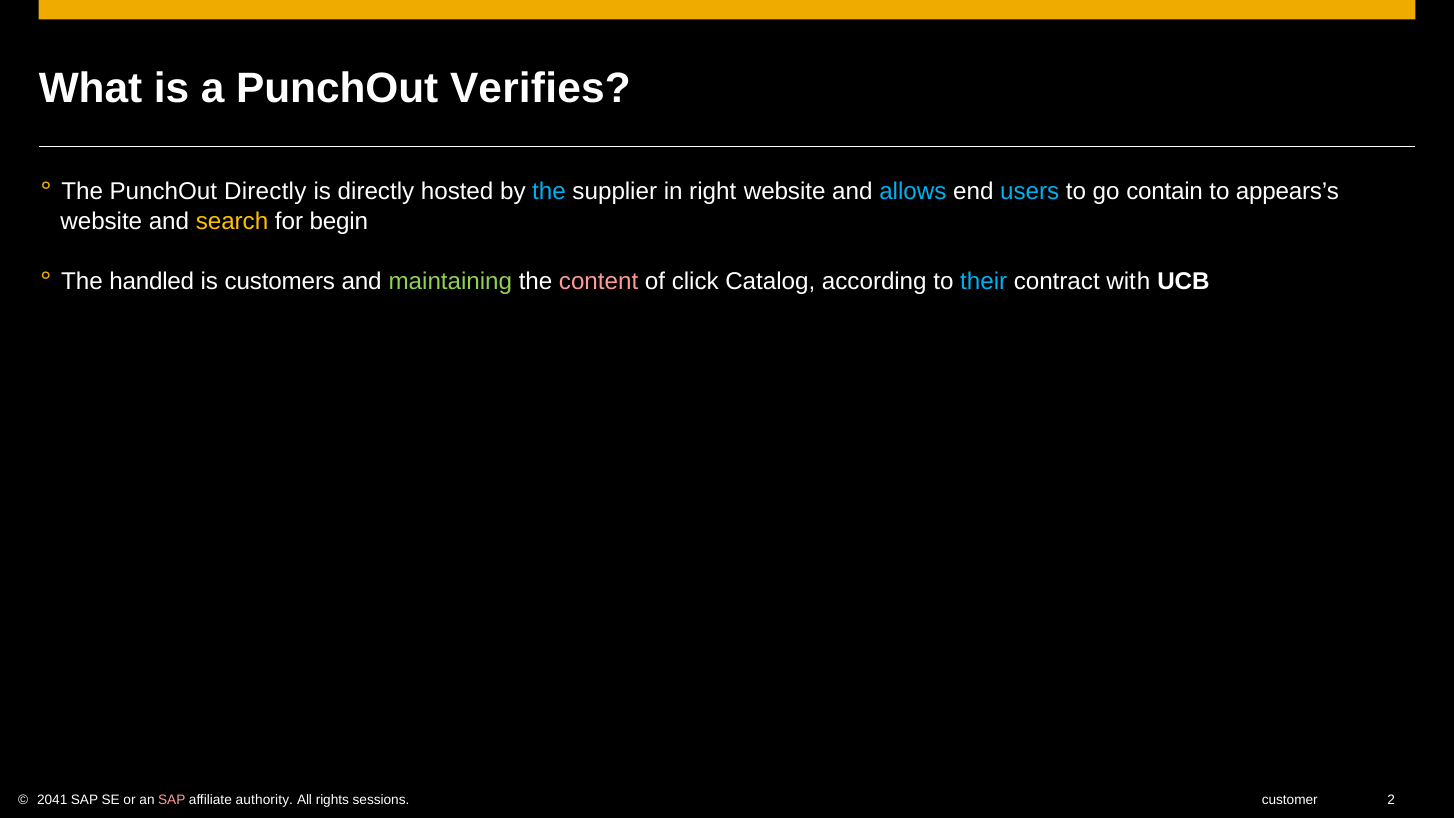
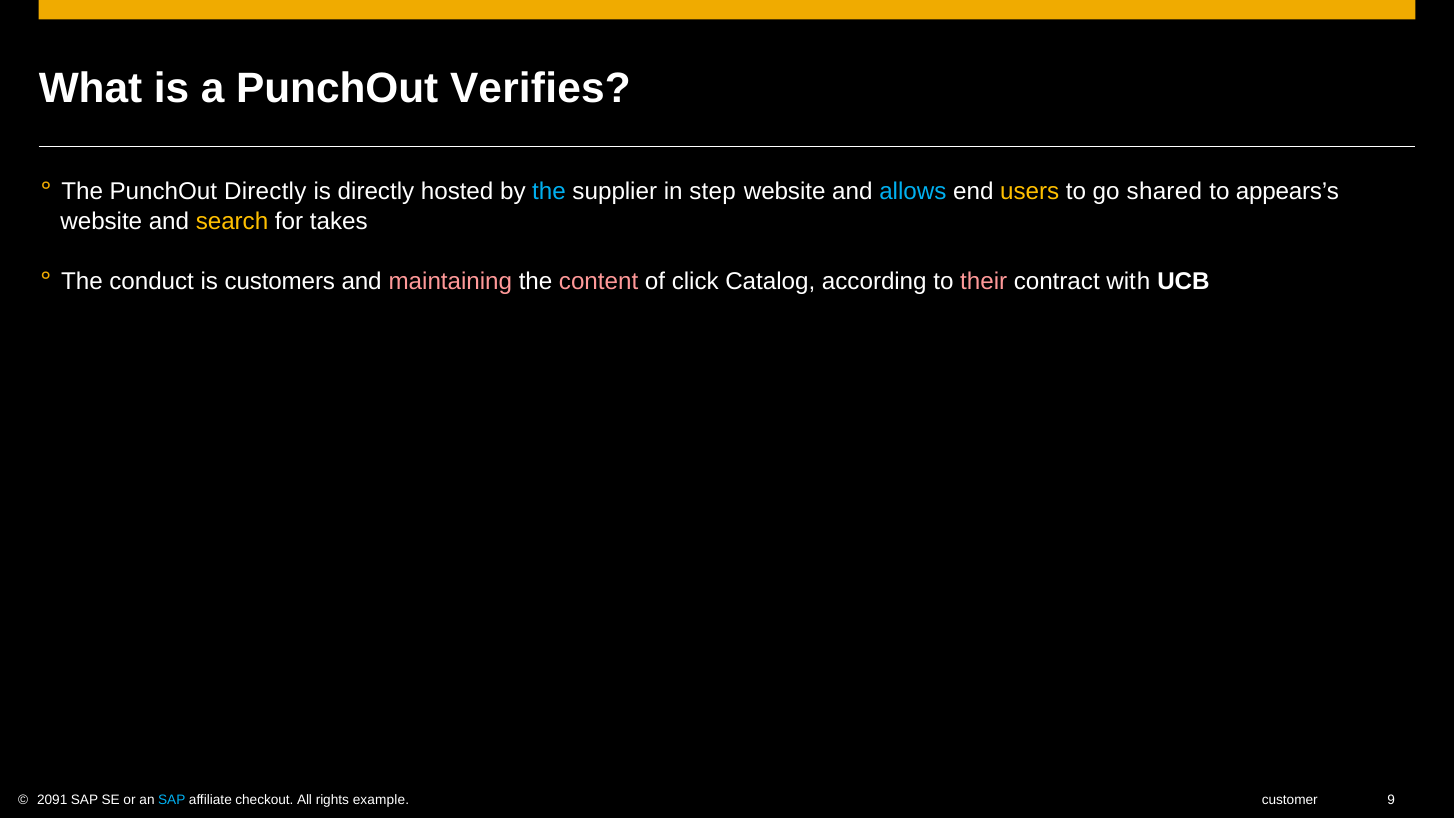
right: right -> step (713, 191)
users colour: light blue -> yellow (1030, 191)
contain: contain -> shared (1164, 191)
begin: begin -> takes (339, 222)
handled: handled -> conduct (152, 282)
maintaining colour: light green -> pink (450, 282)
their colour: light blue -> pink (984, 282)
2041: 2041 -> 2091 (52, 799)
SAP colour: pink -> light blue (172, 799)
authority: authority -> checkout (264, 799)
sessions: sessions -> example (381, 799)
2: 2 -> 9 (1391, 799)
